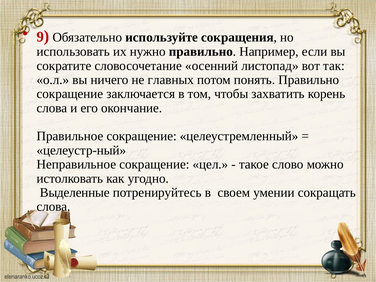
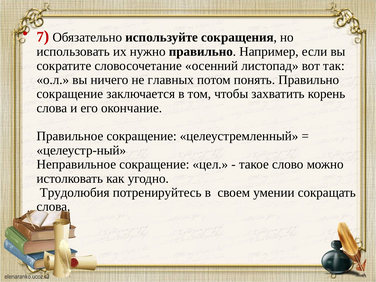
9: 9 -> 7 (40, 37)
Выделенные: Выделенные -> Трудолюбия (75, 193)
